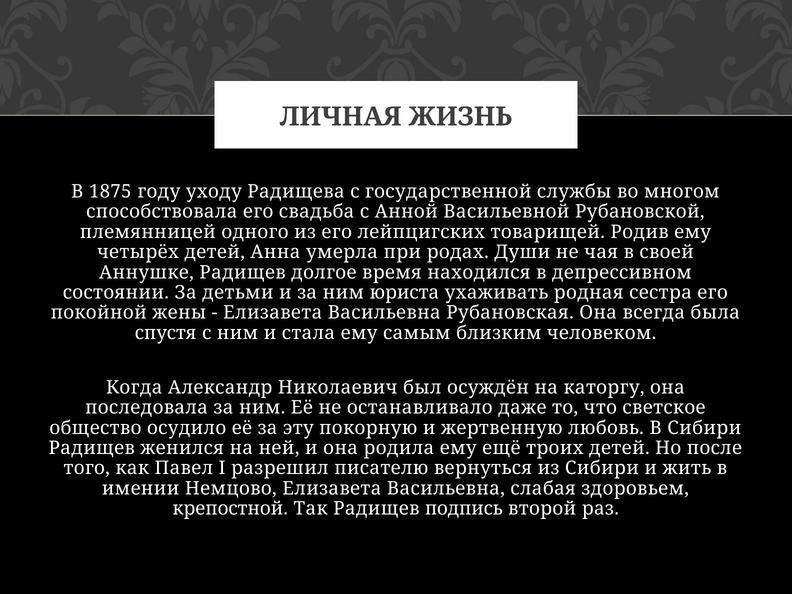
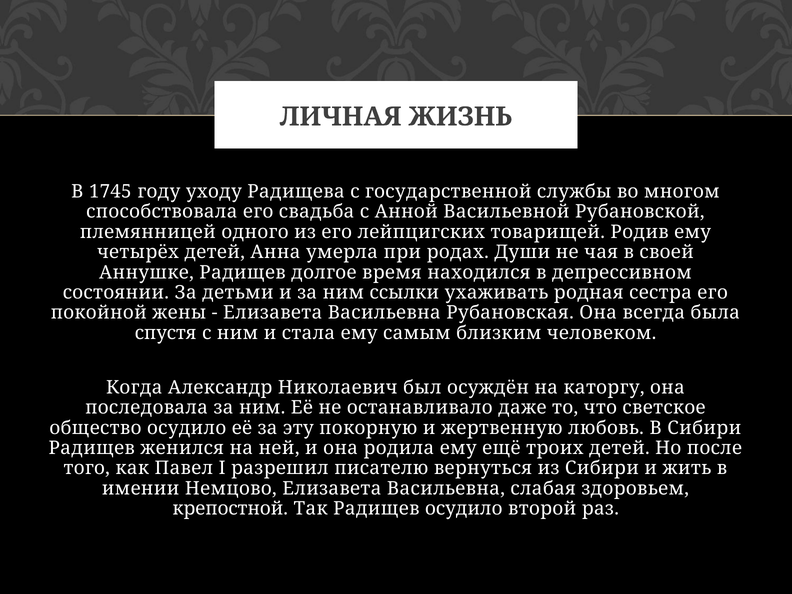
1875: 1875 -> 1745 (110, 192)
юриста: юриста -> ссылки (404, 293)
Радищев подпись: подпись -> осудило (464, 509)
